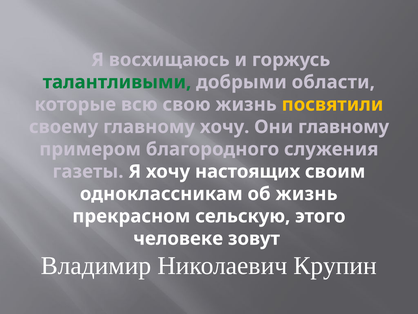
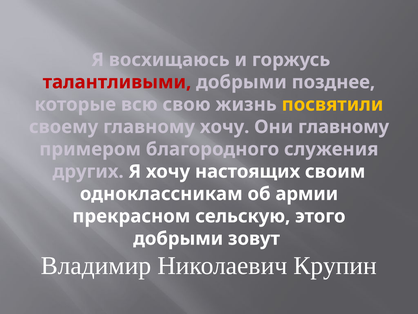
талантливыми colour: green -> red (117, 82)
области: области -> позднее (333, 82)
газеты: газеты -> других (88, 171)
об жизнь: жизнь -> армии (307, 194)
человеке: человеке -> добрыми (178, 238)
